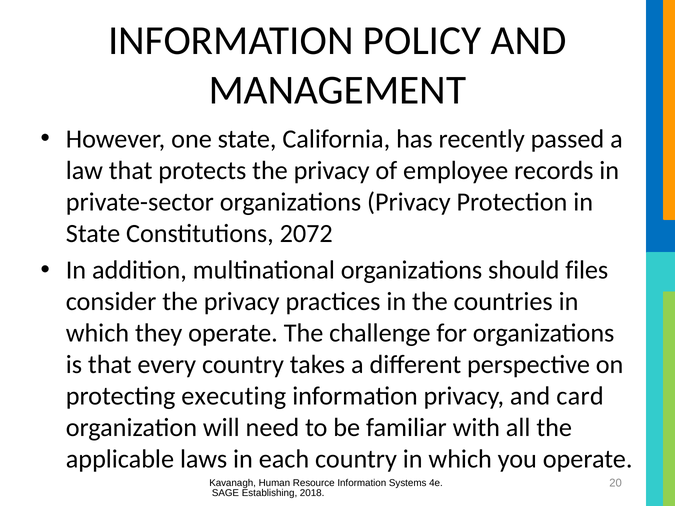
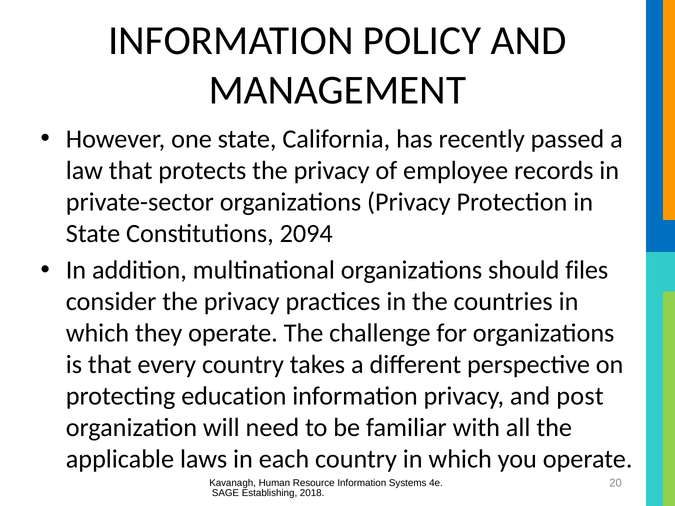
2072: 2072 -> 2094 (306, 234)
executing: executing -> education (234, 396)
card: card -> post (580, 396)
